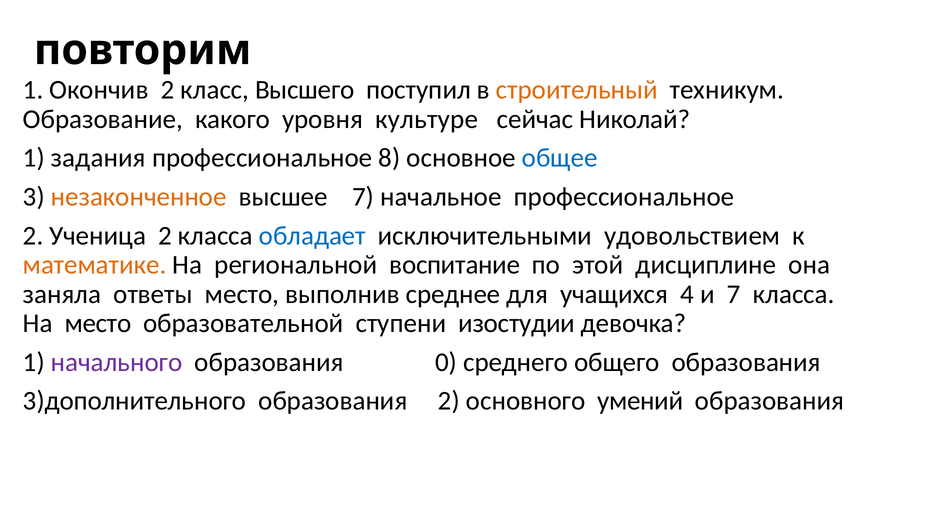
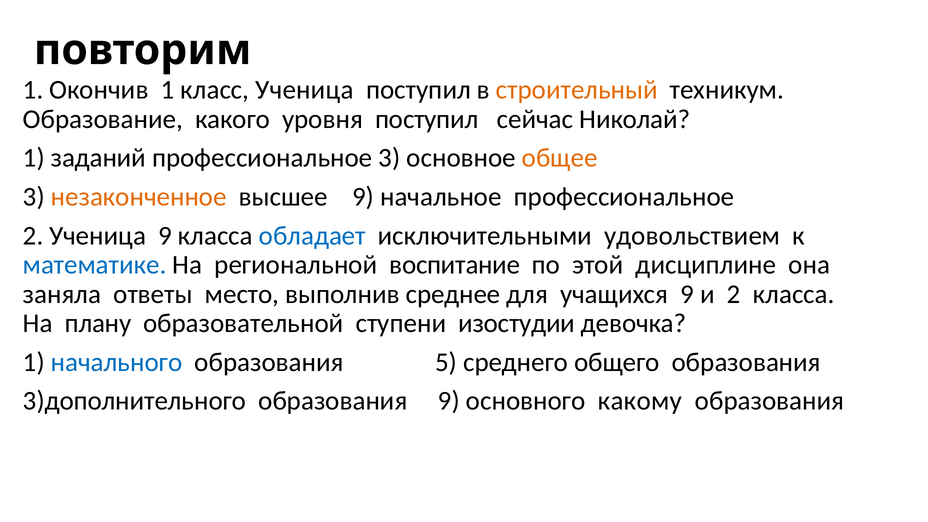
Окончив 2: 2 -> 1 (167, 90)
класс Высшего: Высшего -> Ученица (304, 90)
уровня культуре: культуре -> поступил (427, 119)
задания: задания -> заданий (98, 158)
профессиональное 8: 8 -> 3 (389, 158)
общее colour: blue -> orange (560, 158)
высшее 7: 7 -> 9 (363, 197)
Ученица 2: 2 -> 9 (165, 236)
математике colour: orange -> blue (95, 265)
учащихся 4: 4 -> 9 (687, 294)
и 7: 7 -> 2 (734, 294)
На место: место -> плану (98, 323)
начального colour: purple -> blue (117, 362)
0: 0 -> 5 (446, 362)
образования 2: 2 -> 9 (449, 401)
умений: умений -> какому (640, 401)
